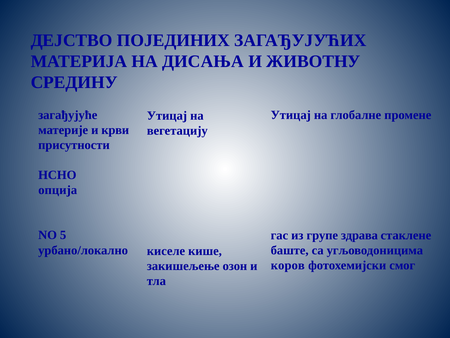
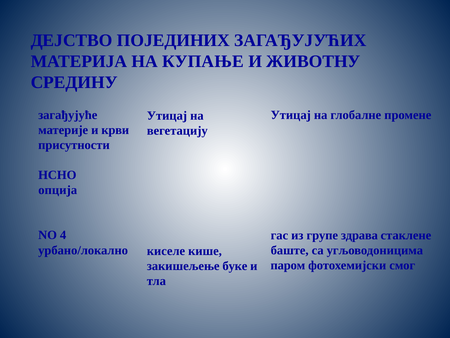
ДИСАЊА: ДИСАЊА -> КУПАЊЕ (203, 61)
5: 5 -> 4 (63, 235)
коров: коров -> паром (288, 265)
озон: озон -> буке (235, 266)
